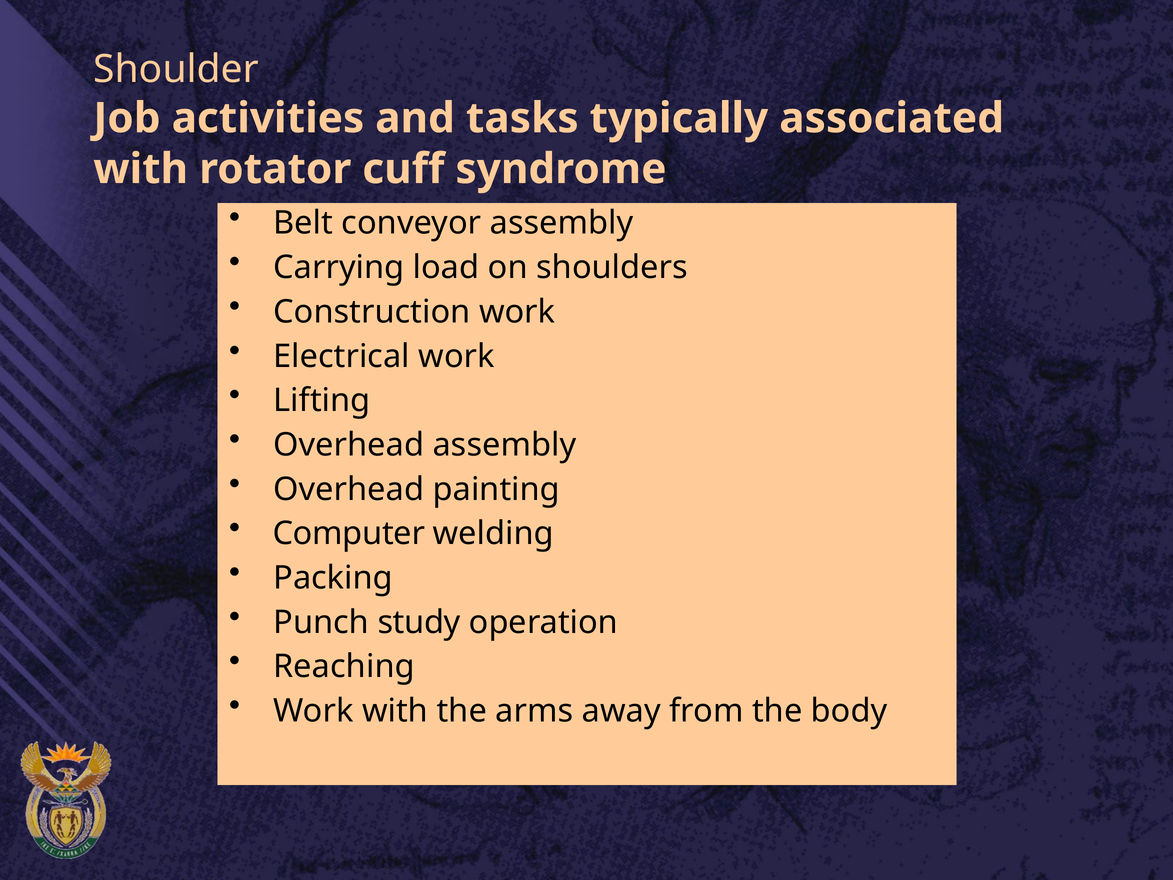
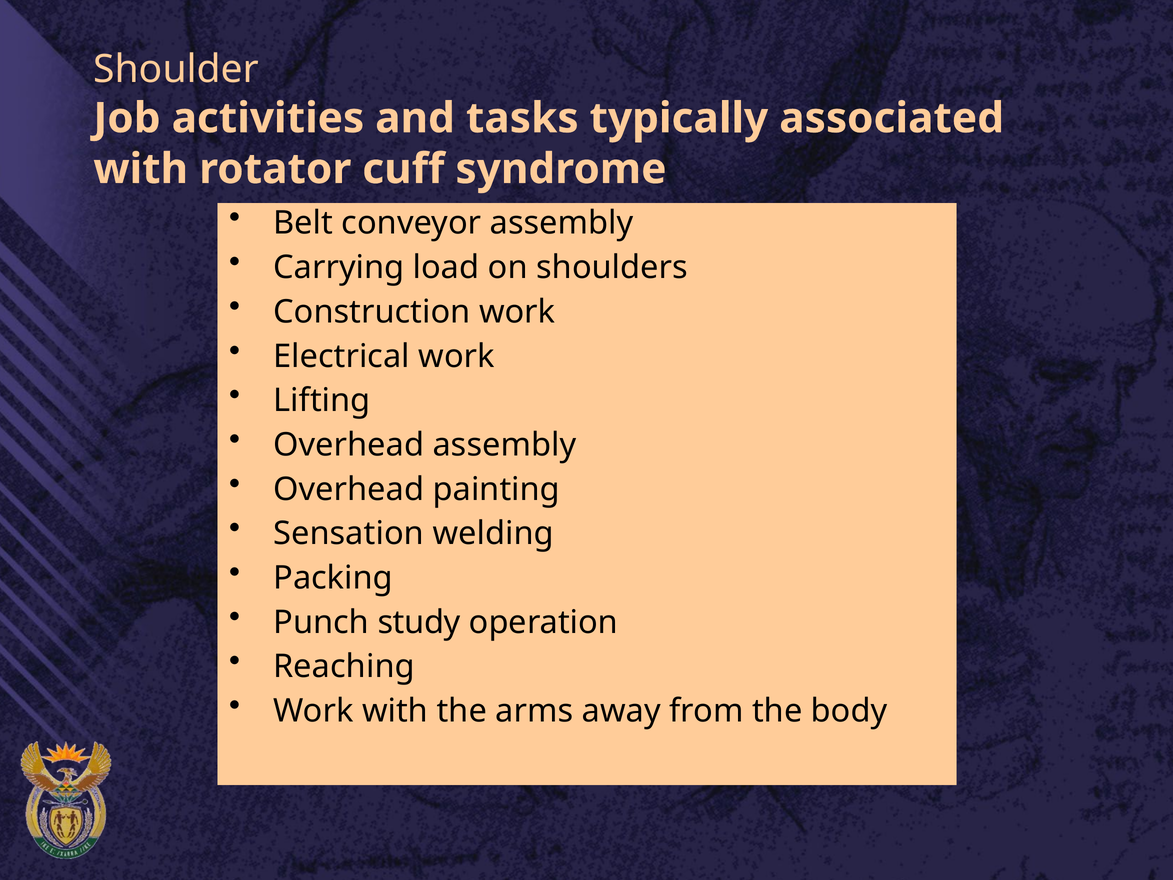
Computer: Computer -> Sensation (349, 533)
